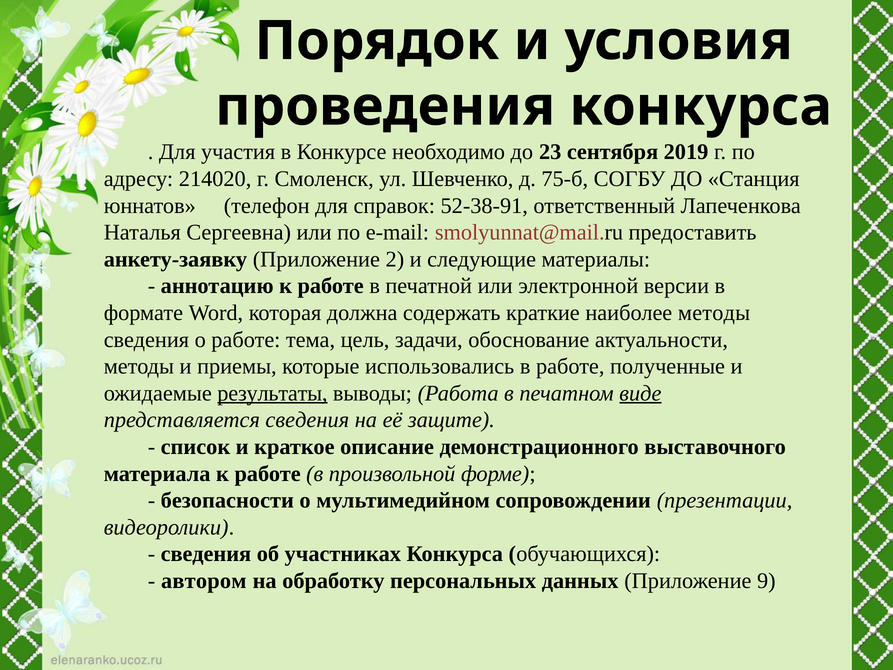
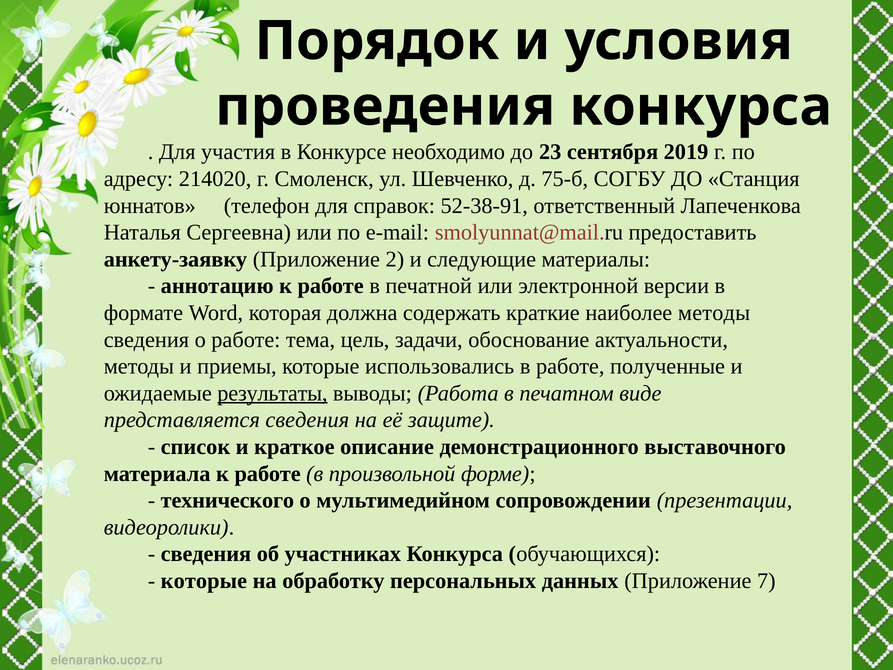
виде underline: present -> none (640, 393)
безопасности: безопасности -> технического (227, 500)
автором: автором -> которые (204, 581)
9: 9 -> 7 (766, 581)
